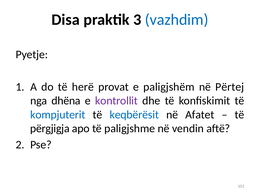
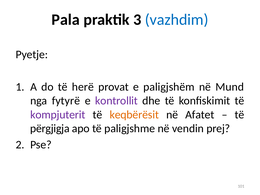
Disa: Disa -> Pala (66, 20)
Përtej: Përtej -> Mund (230, 87)
dhëna: dhëna -> fytyrë (66, 101)
kompjuterit colour: blue -> purple (58, 115)
keqbërësit colour: blue -> orange (134, 115)
aftë: aftë -> prej (218, 129)
